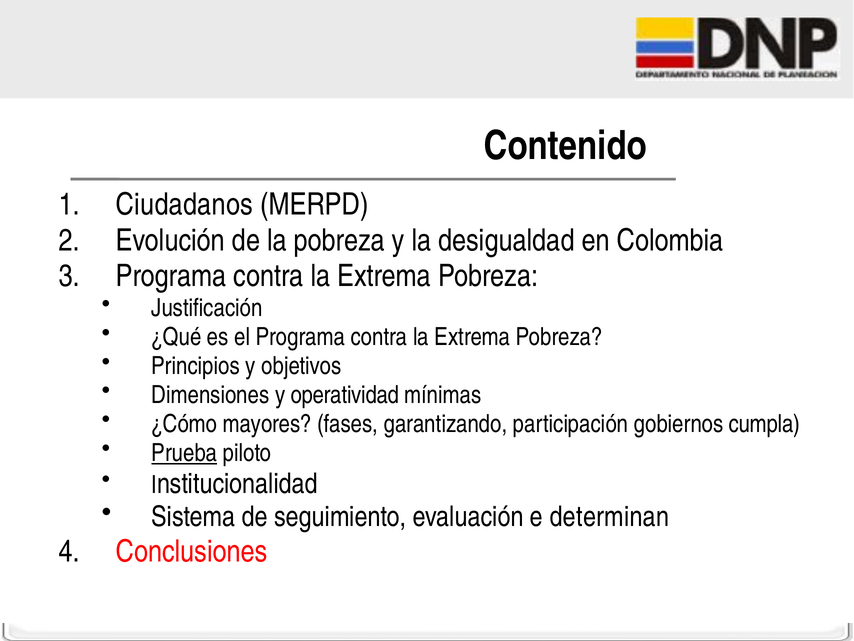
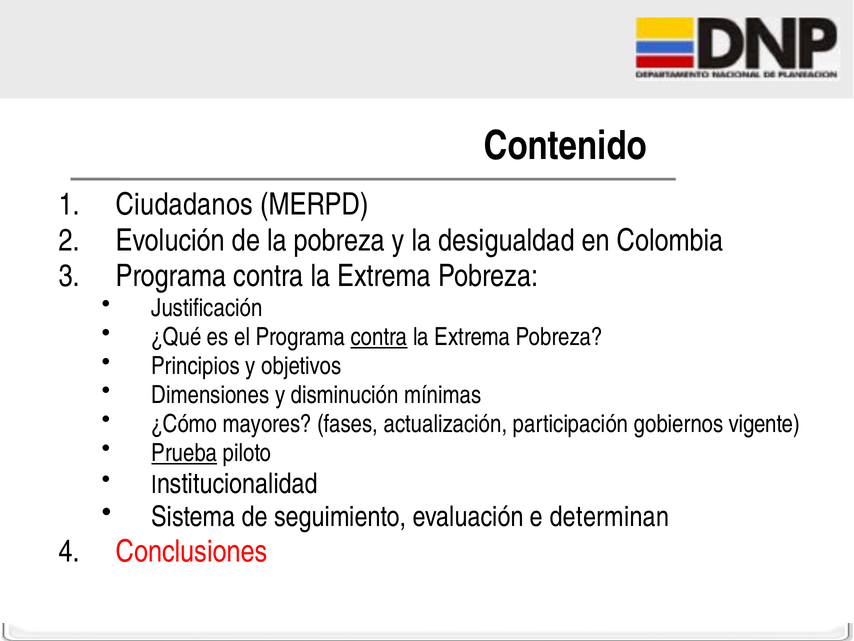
contra underline: none -> present (379, 337)
operatividad: operatividad -> disminución (345, 395)
garantizando: garantizando -> actualización (445, 424)
cumpla: cumpla -> vigente (764, 424)
